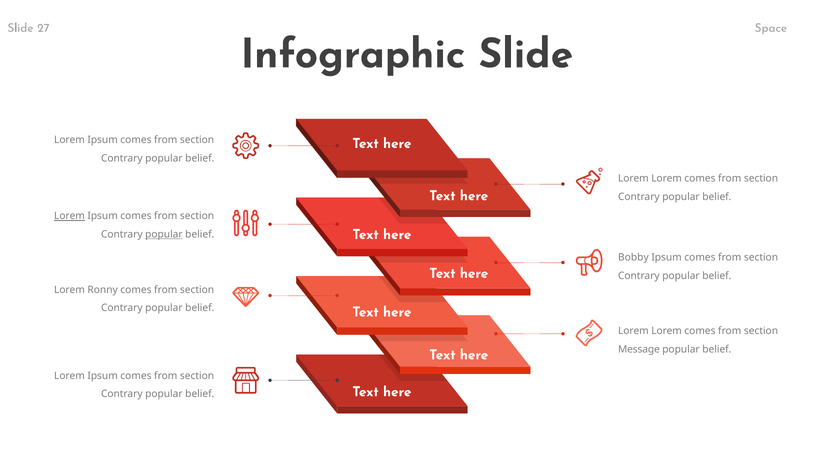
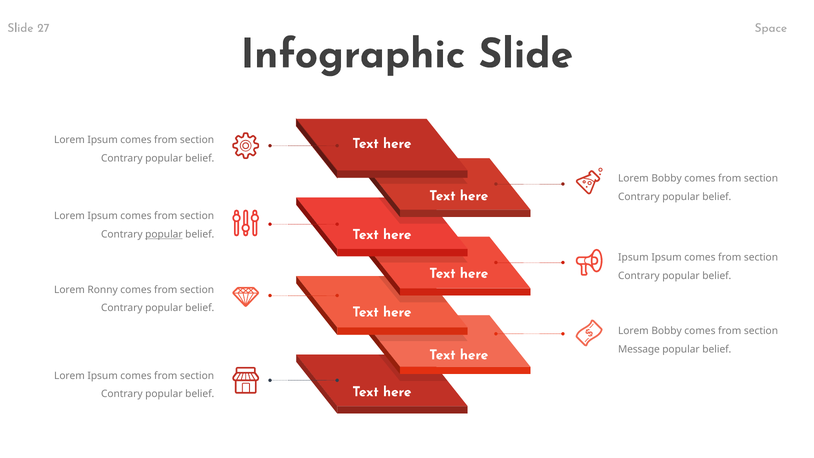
Lorem: Lorem -> Bobby (667, 178)
Lorem underline: present -> none (69, 216)
Bobby: Bobby -> Ipsum (633, 257)
Lorem: Lorem -> Bobby (667, 331)
